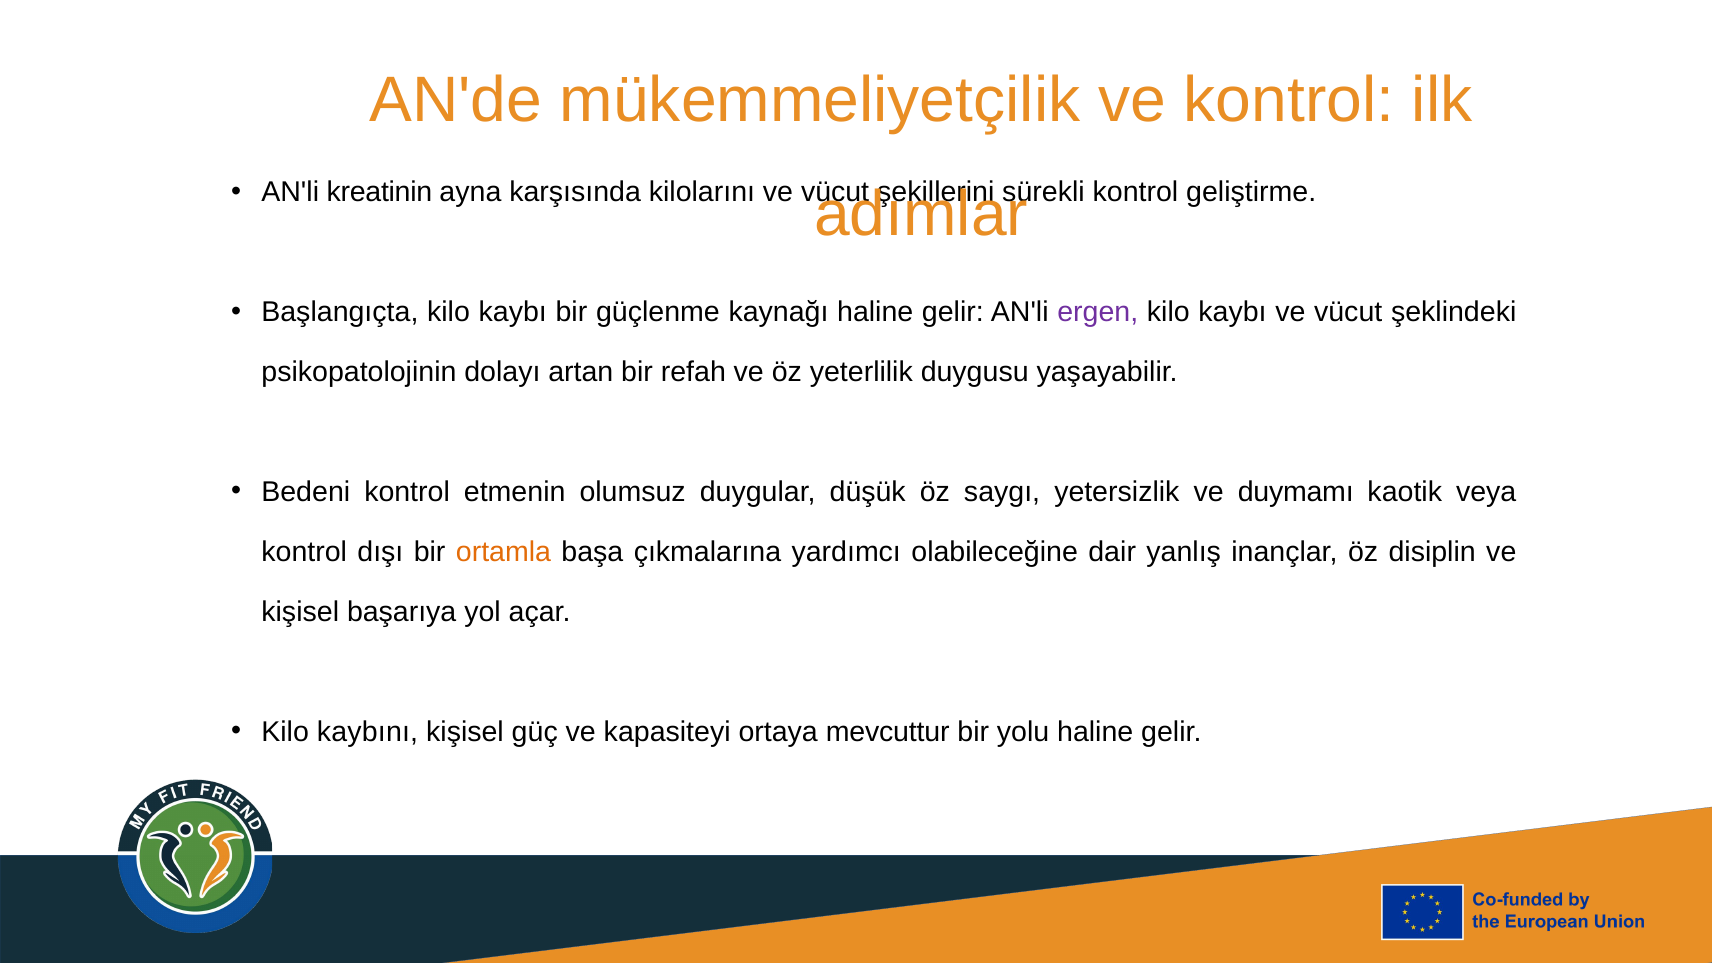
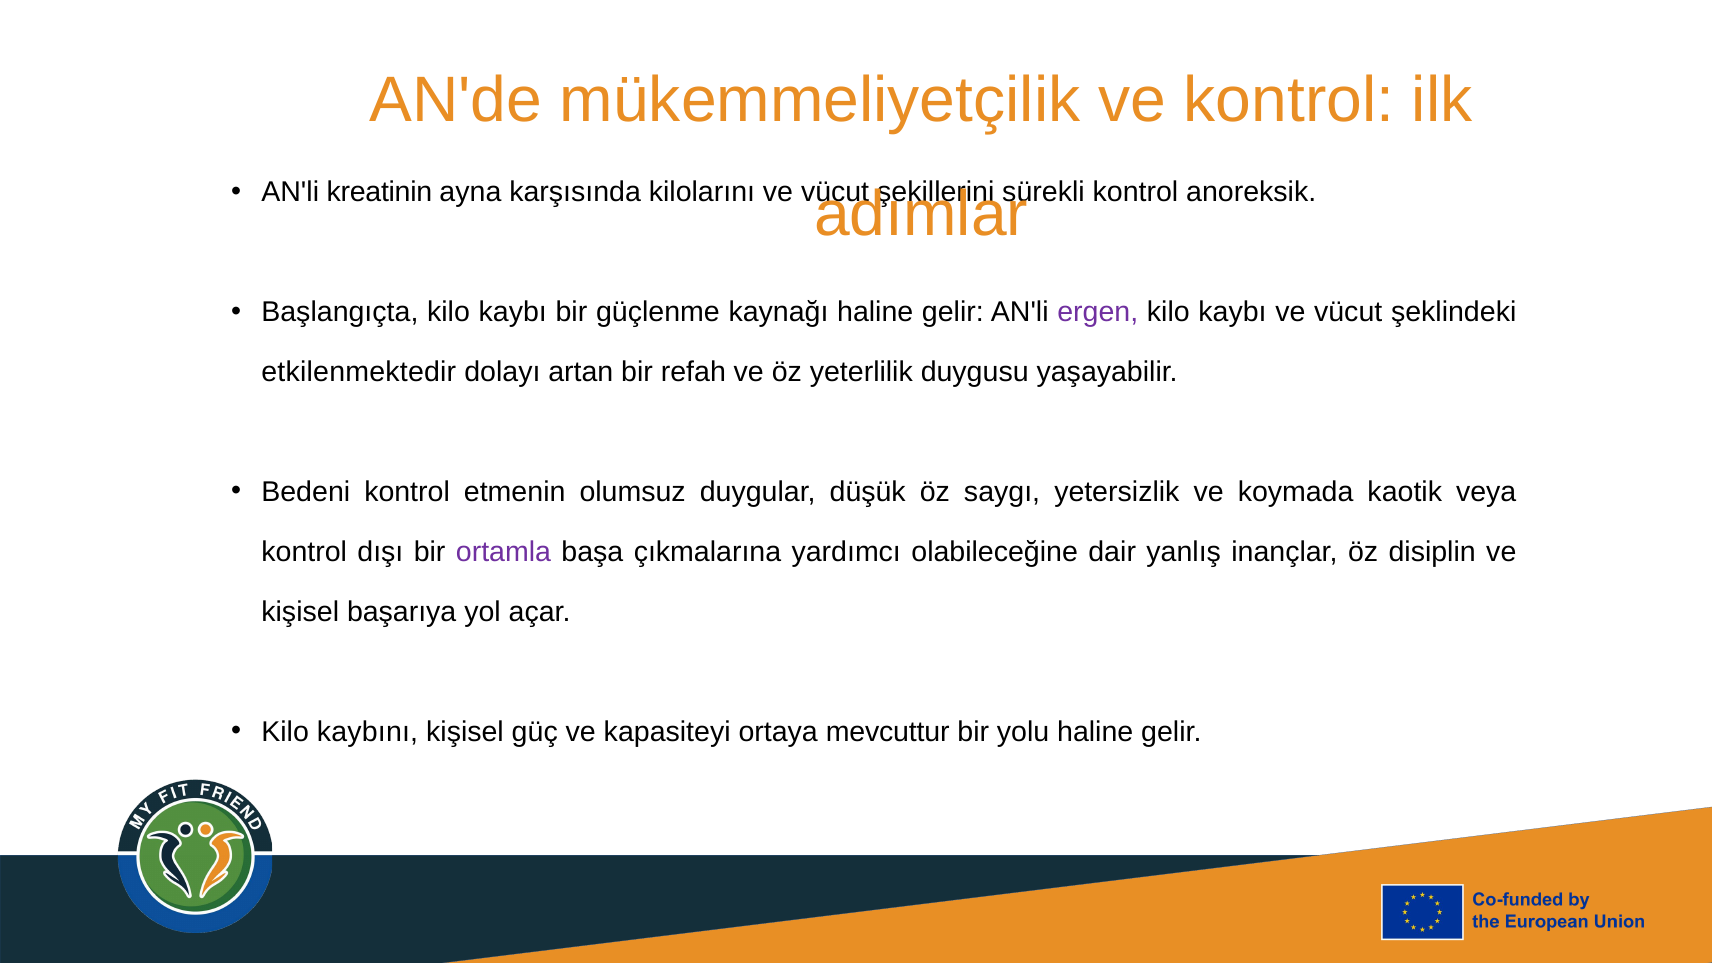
geliştirme: geliştirme -> anoreksik (1251, 193)
psikopatolojinin: psikopatolojinin -> etkilenmektedir (359, 372)
duymamı: duymamı -> koymada (1296, 492)
ortamla colour: orange -> purple (503, 552)
